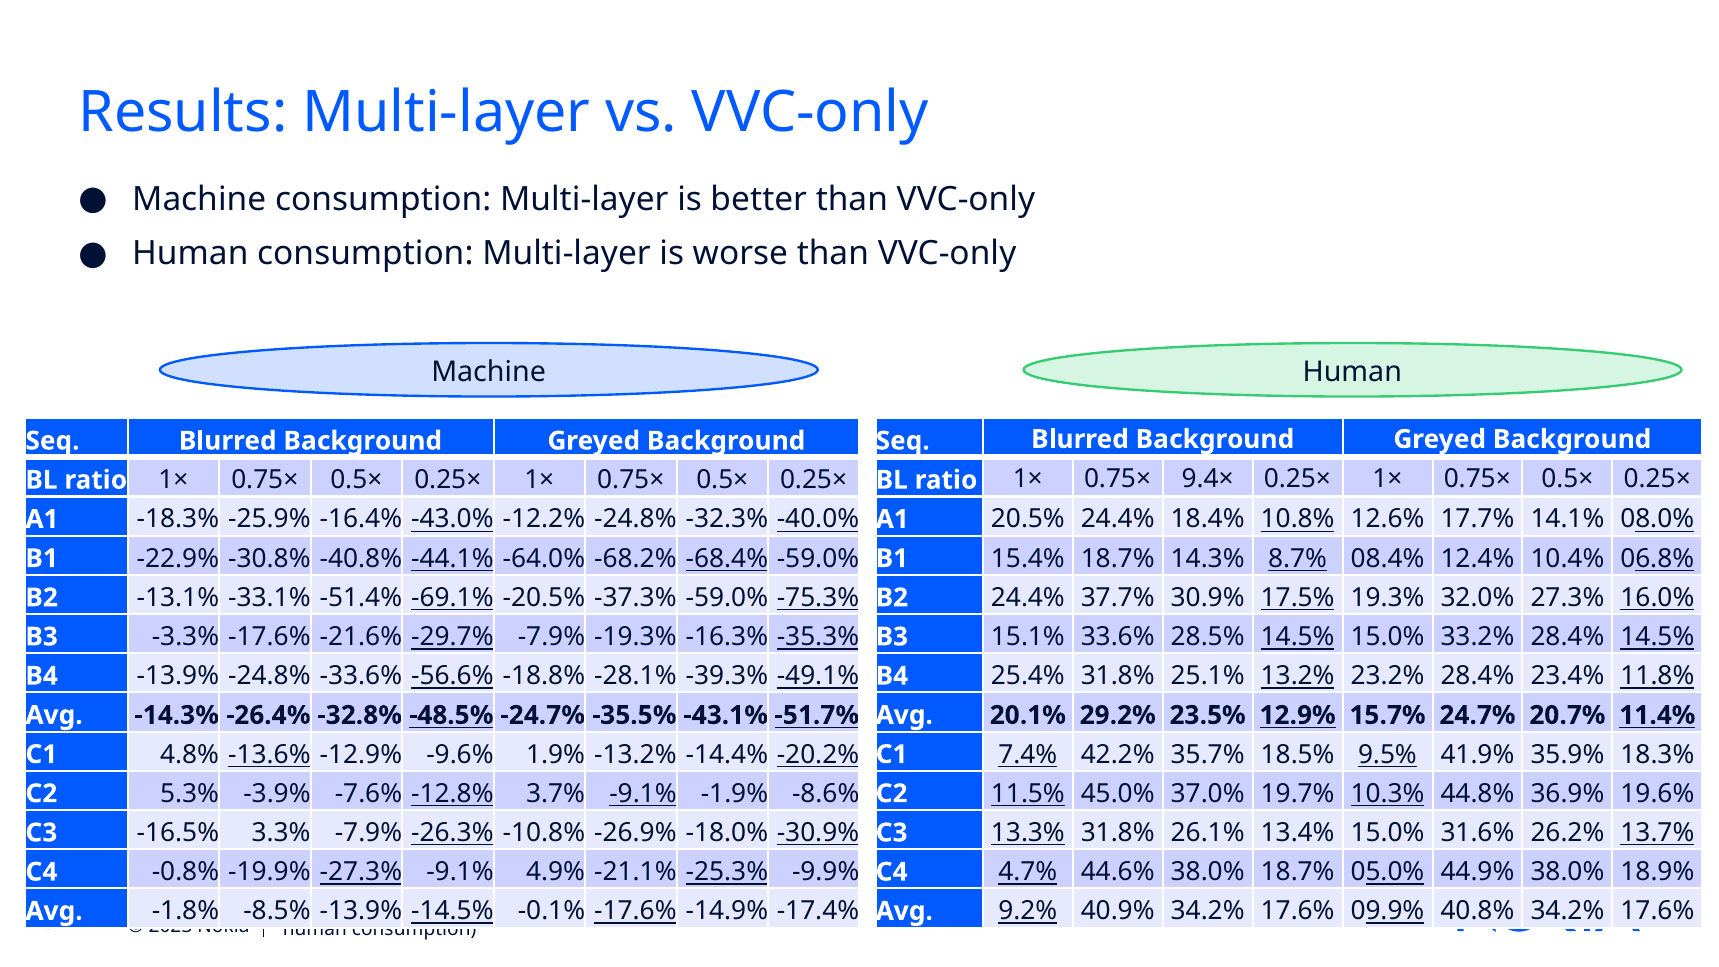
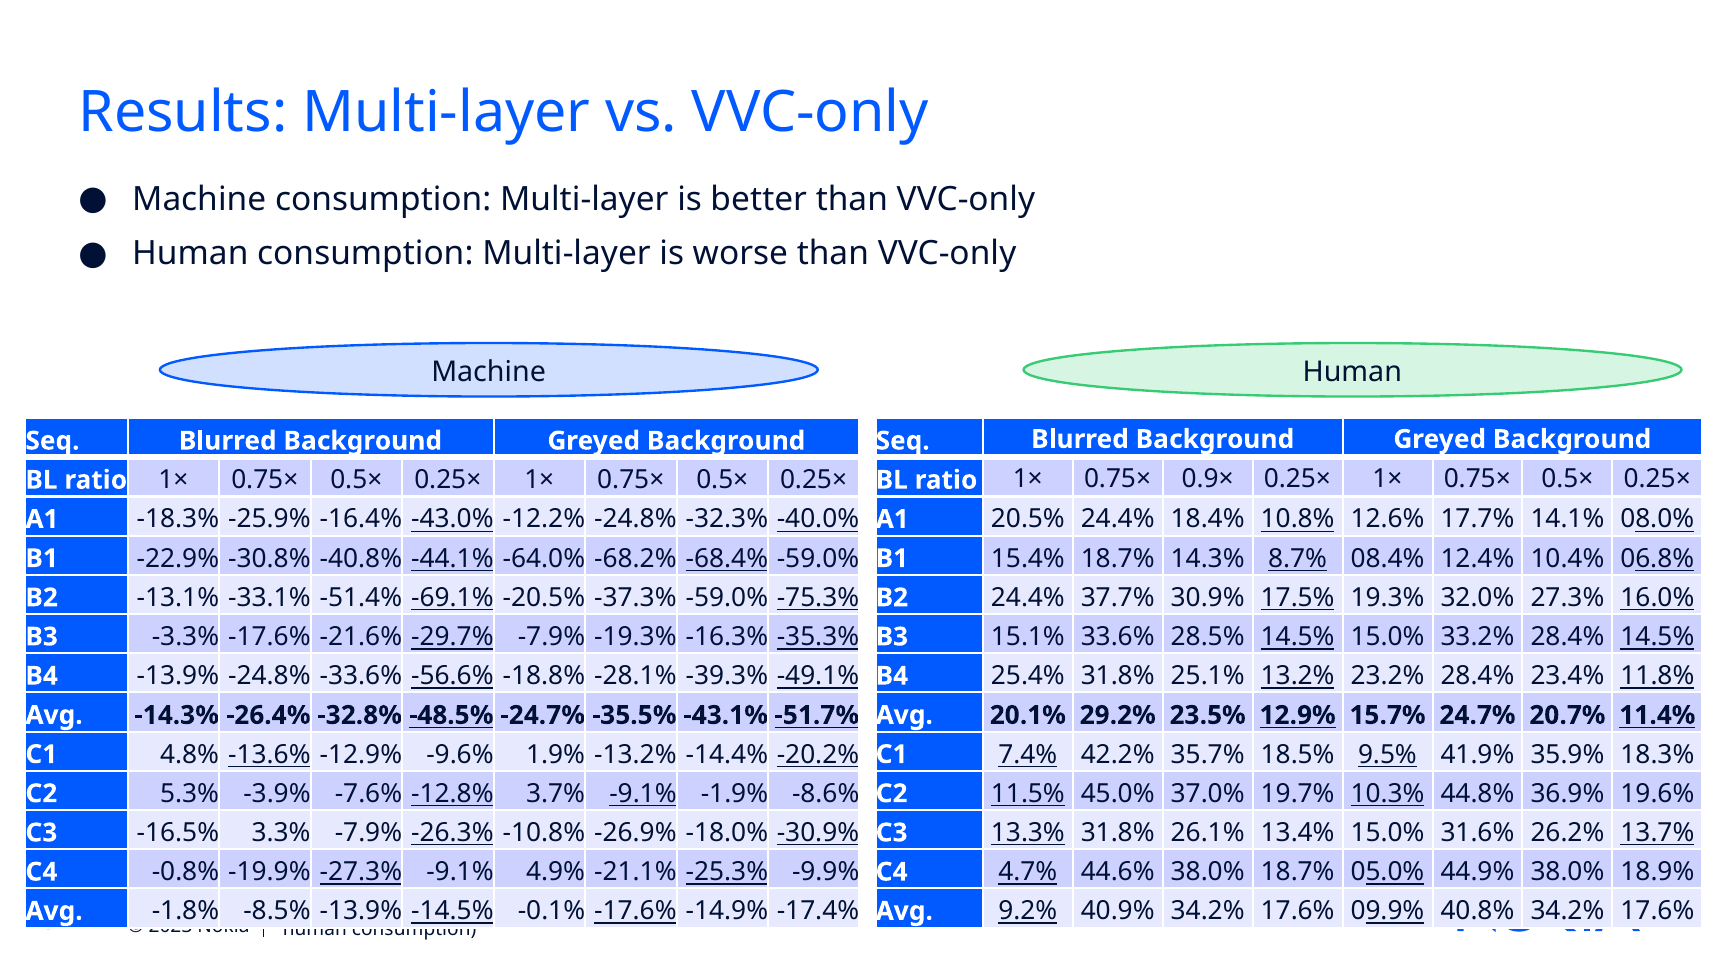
9.4×: 9.4× -> 0.9× (1208, 478)
